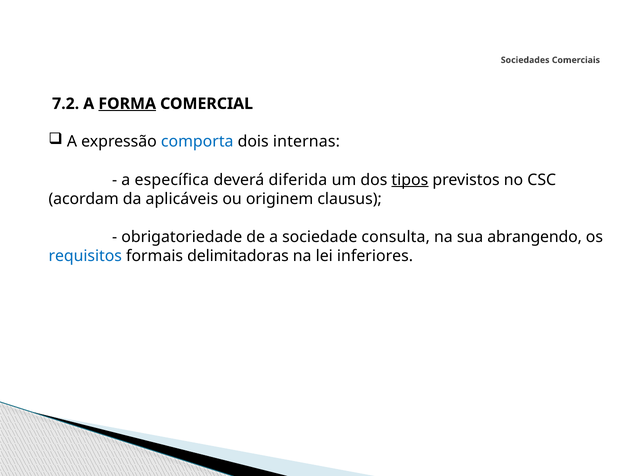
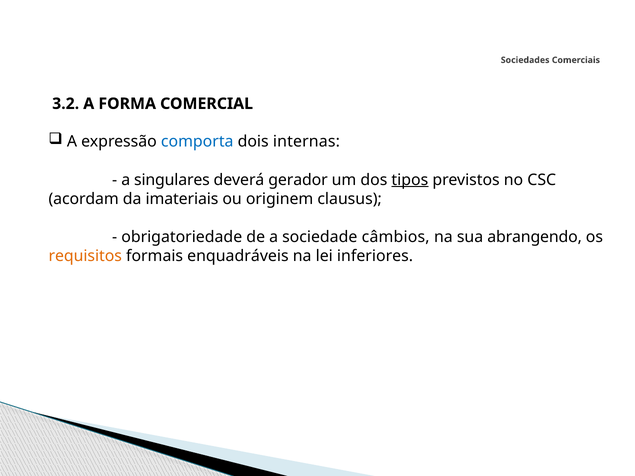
7.2: 7.2 -> 3.2 (66, 104)
FORMA underline: present -> none (127, 104)
específica: específica -> singulares (172, 180)
diferida: diferida -> gerador (298, 180)
aplicáveis: aplicáveis -> imateriais (182, 199)
consulta: consulta -> câmbios (396, 237)
requisitos colour: blue -> orange (85, 256)
delimitadoras: delimitadoras -> enquadráveis (238, 256)
